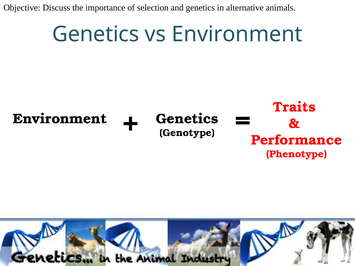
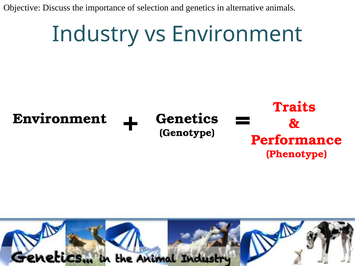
Genetics: Genetics -> Industry (96, 34)
